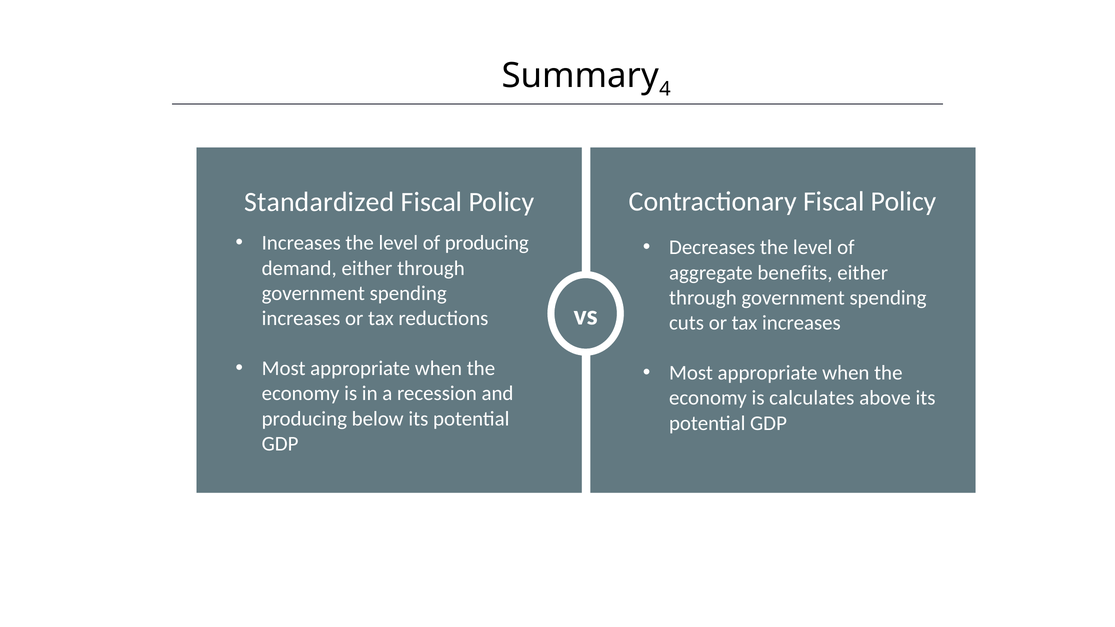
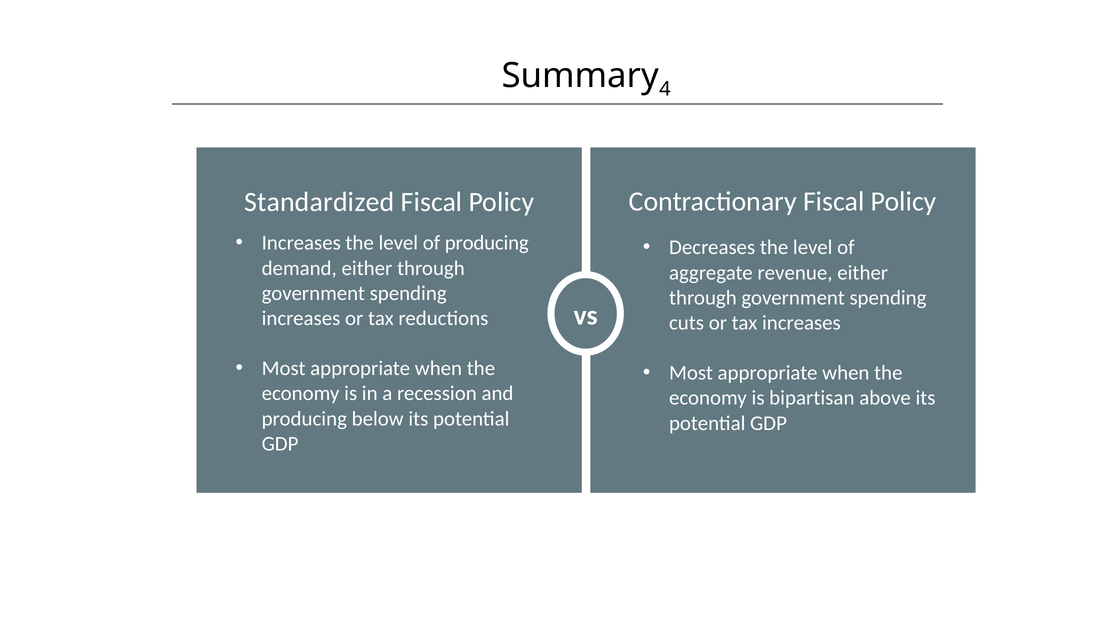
benefits: benefits -> revenue (795, 273)
calculates: calculates -> bipartisan (812, 398)
